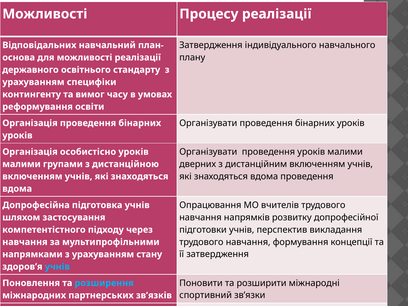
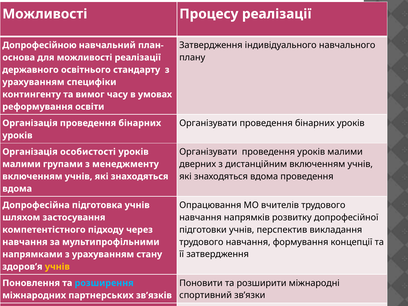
Відповідальних: Відповідальних -> Допрофесійною (39, 45)
особистісно: особистісно -> особистості (88, 152)
дистанційною: дистанційною -> менеджменту (125, 164)
учнів colour: light blue -> yellow (57, 267)
